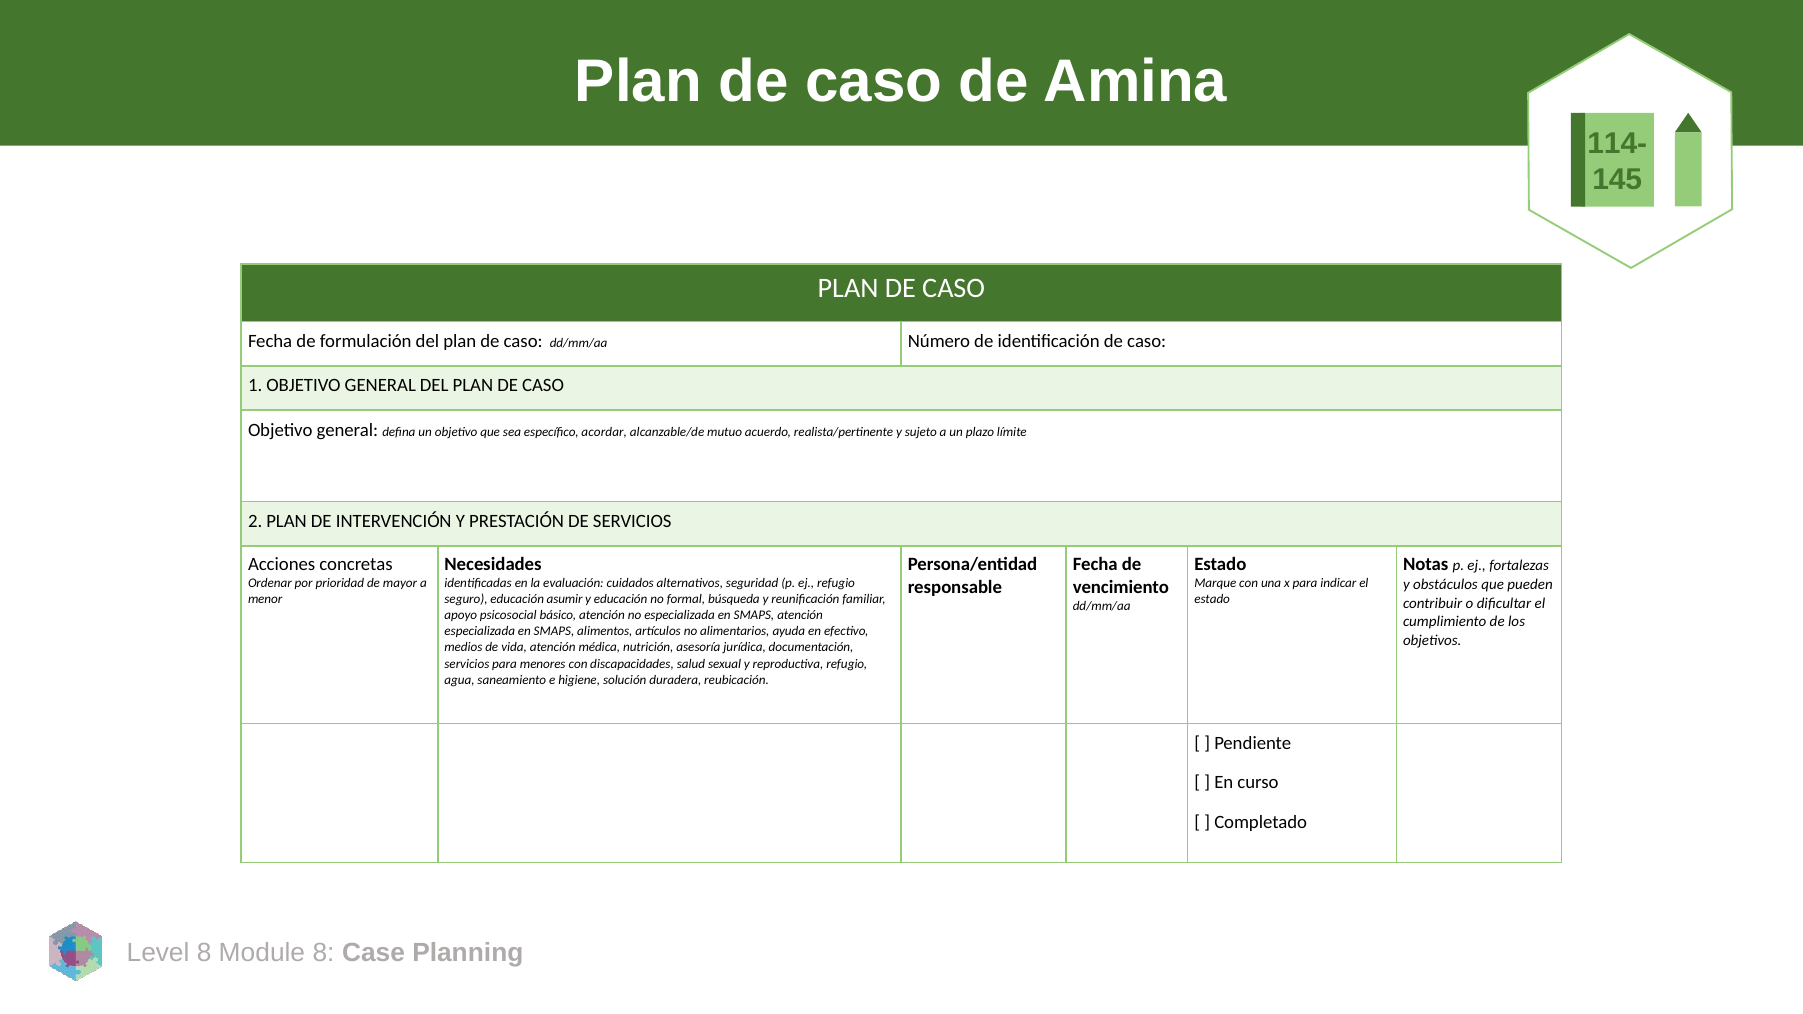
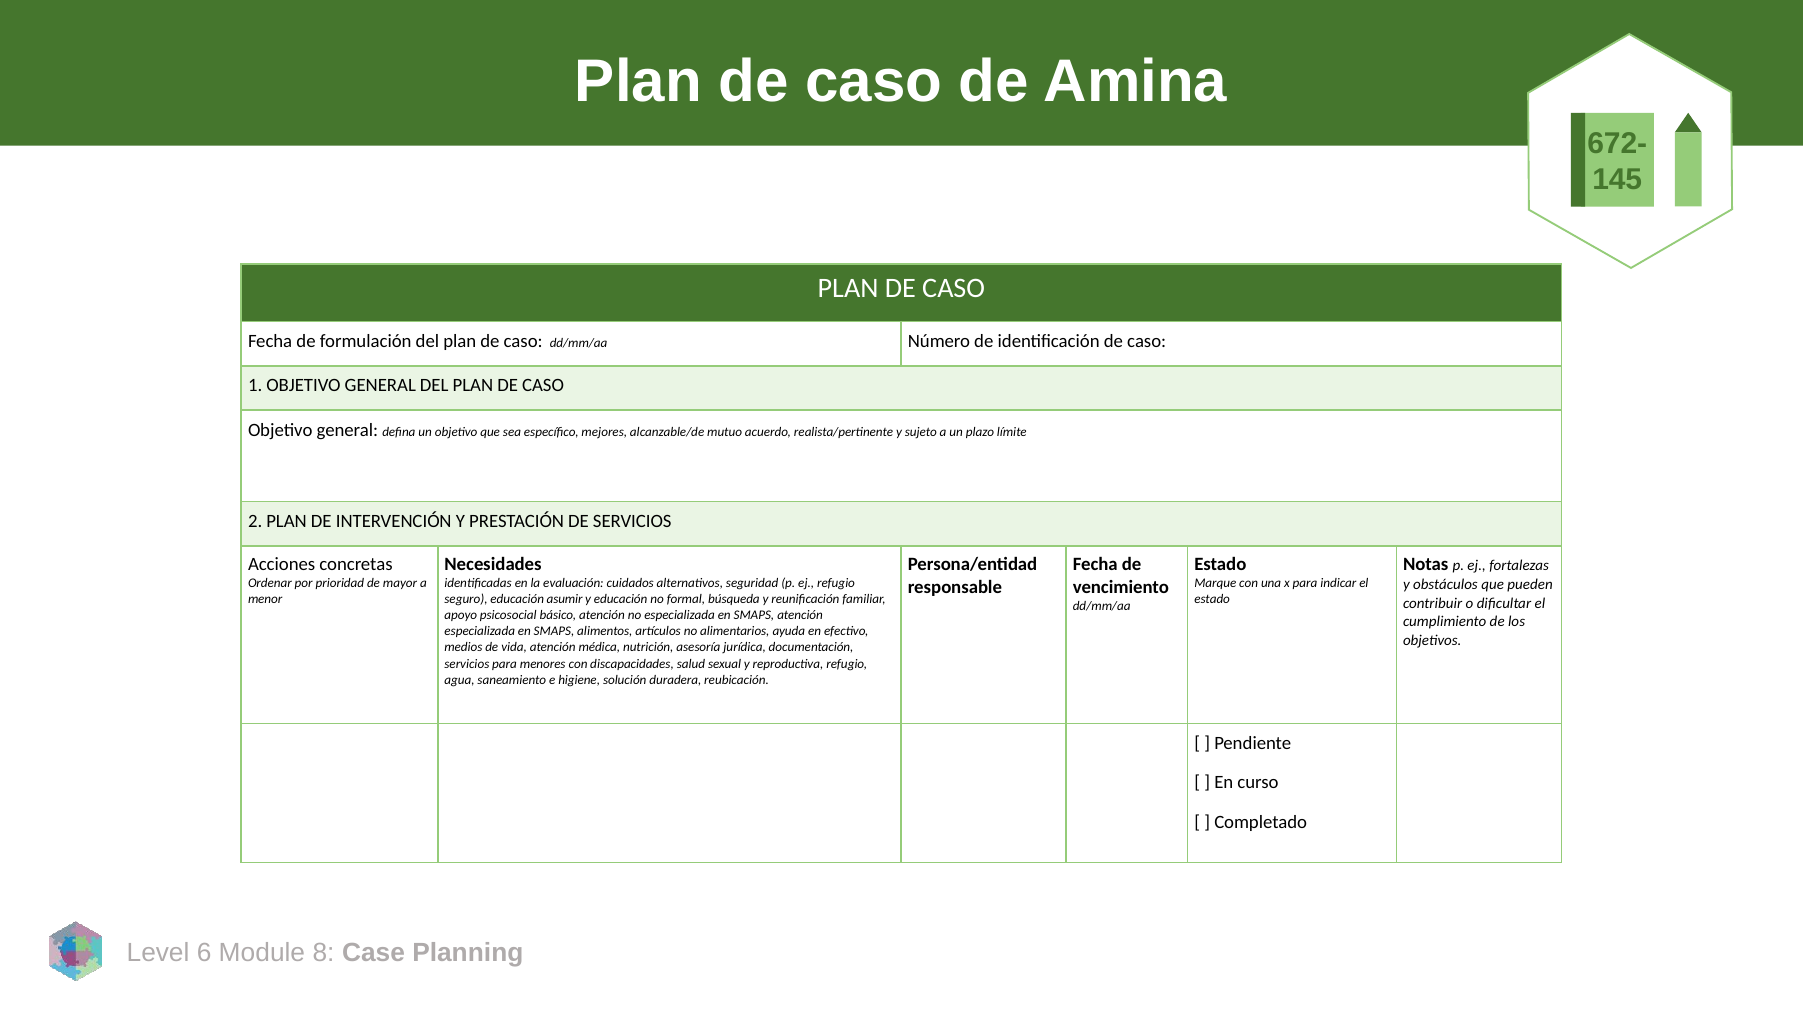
114-: 114- -> 672- (1617, 144)
acordar: acordar -> mejores (604, 432)
8: 8 -> 6 (204, 953)
